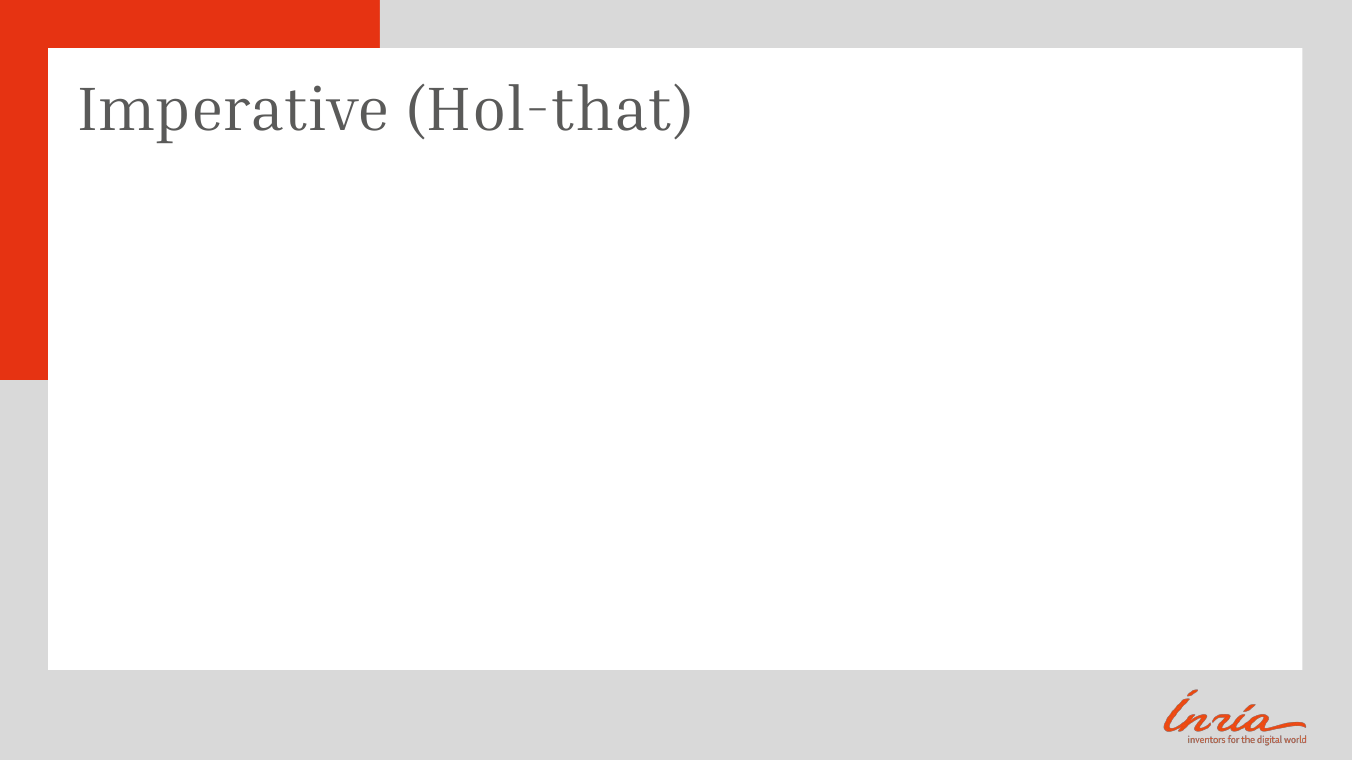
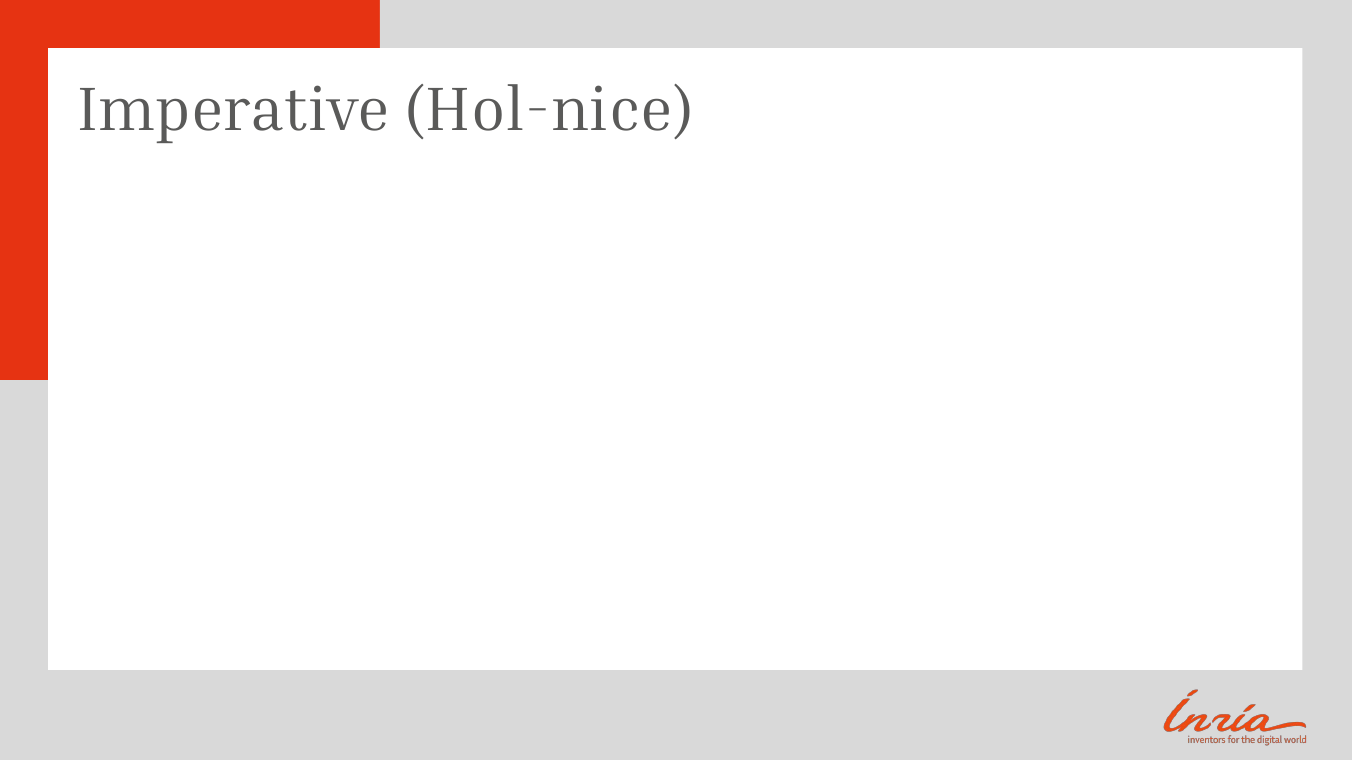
Hol-that: Hol-that -> Hol-nice (550, 110)
